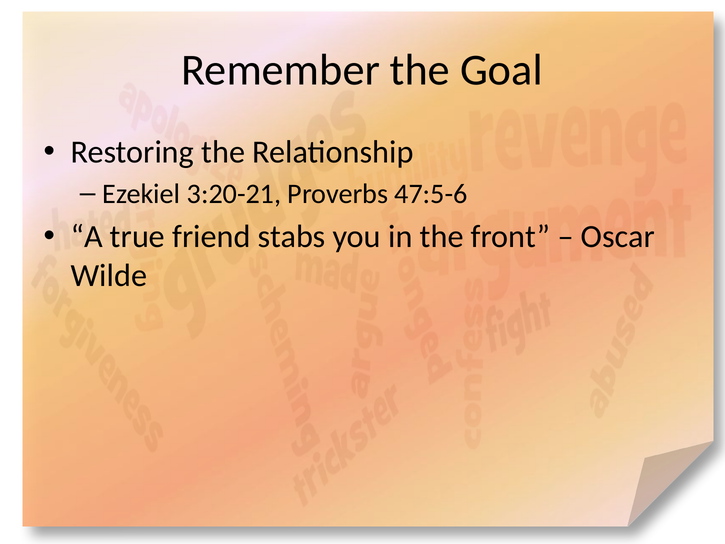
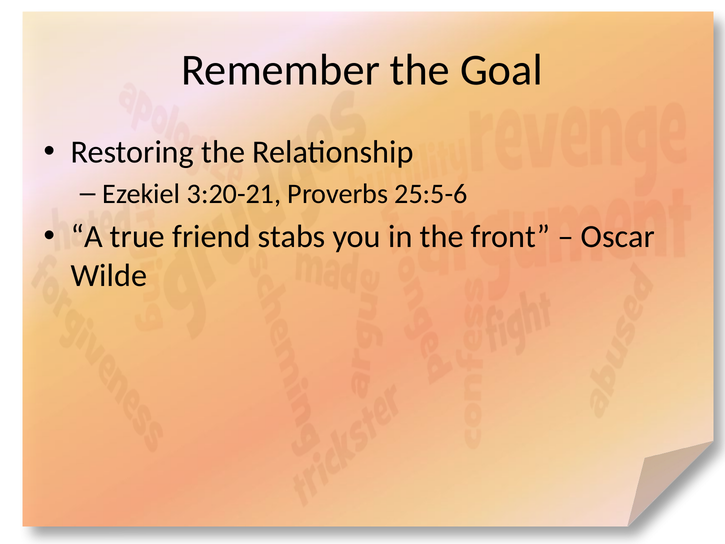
47:5-6: 47:5-6 -> 25:5-6 (431, 194)
